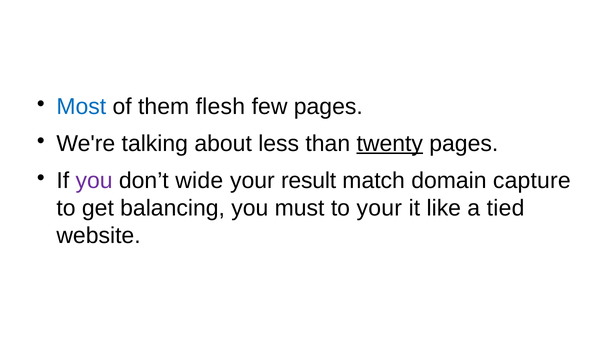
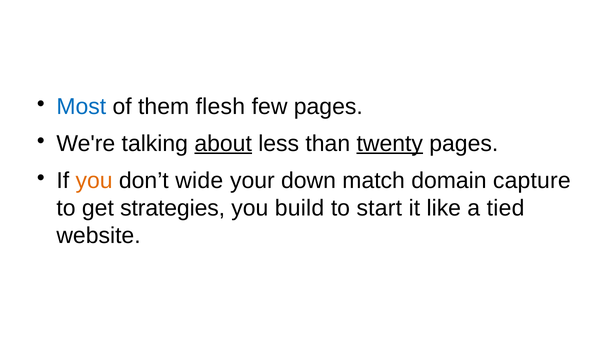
about underline: none -> present (223, 144)
you colour: purple -> orange (94, 181)
result: result -> down (308, 181)
balancing: balancing -> strategies (173, 208)
must: must -> build (299, 208)
to your: your -> start (379, 208)
